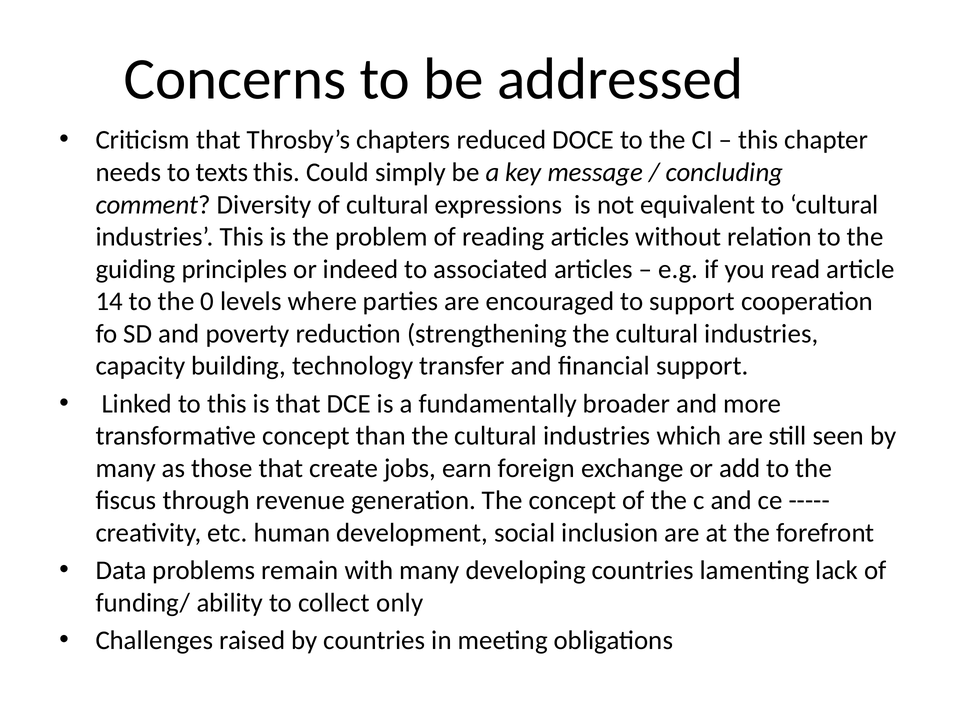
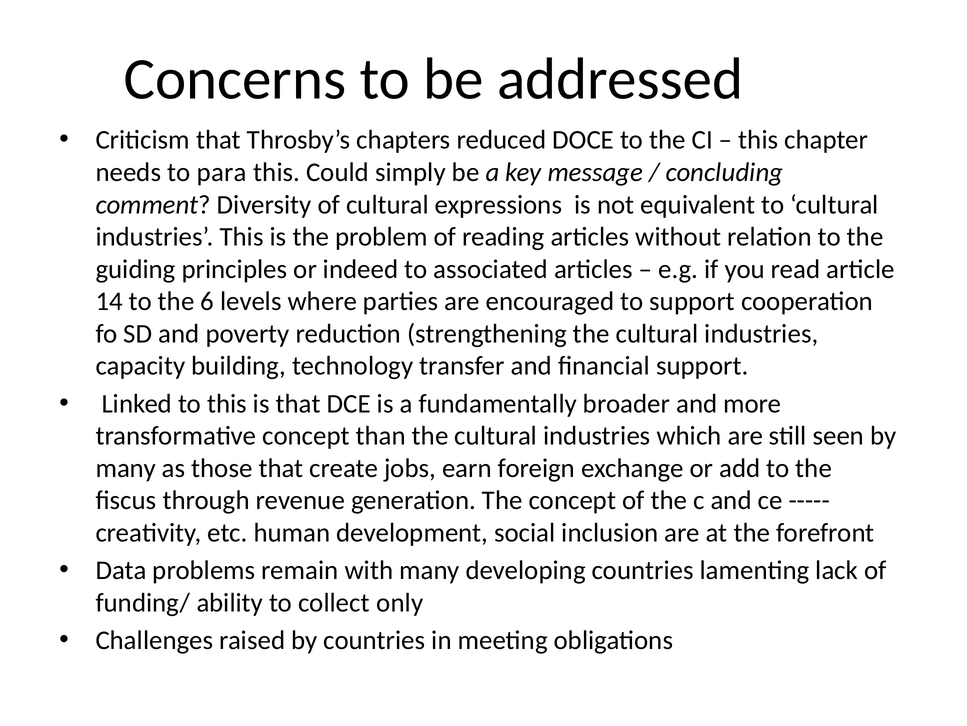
texts: texts -> para (222, 172)
0: 0 -> 6 (207, 301)
